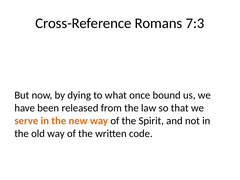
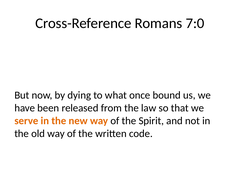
7:3: 7:3 -> 7:0 (195, 23)
